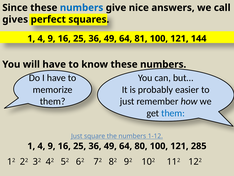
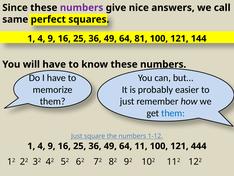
numbers colour: blue -> purple (82, 8)
gives: gives -> same (15, 19)
80: 80 -> 11 (141, 146)
285: 285 -> 444 (199, 146)
